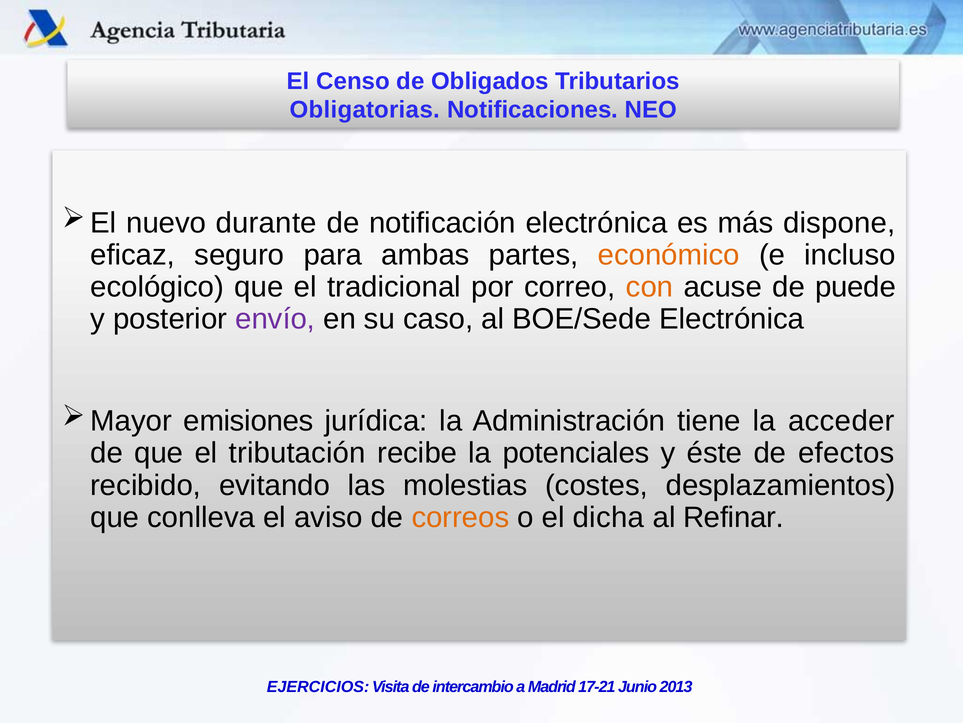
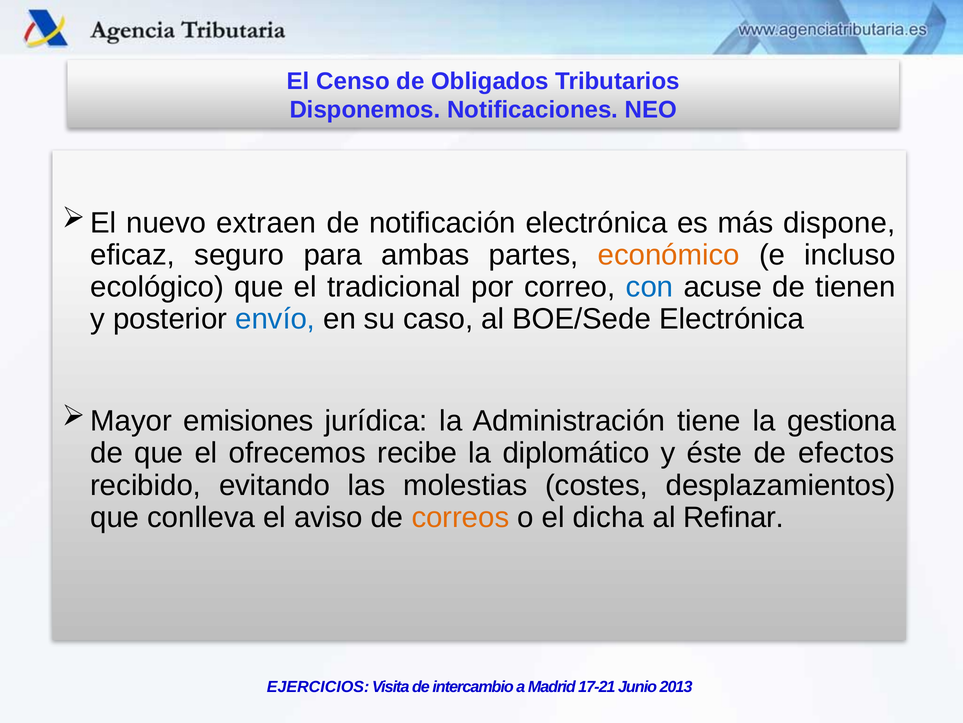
Obligatorias: Obligatorias -> Disponemos (365, 110)
durante: durante -> extraen (266, 223)
con colour: orange -> blue (650, 287)
puede: puede -> tienen (855, 287)
envío colour: purple -> blue (275, 319)
acceder: acceder -> gestiona (842, 421)
tributación: tributación -> ofrecemos (297, 453)
potenciales: potenciales -> diplomático (576, 453)
